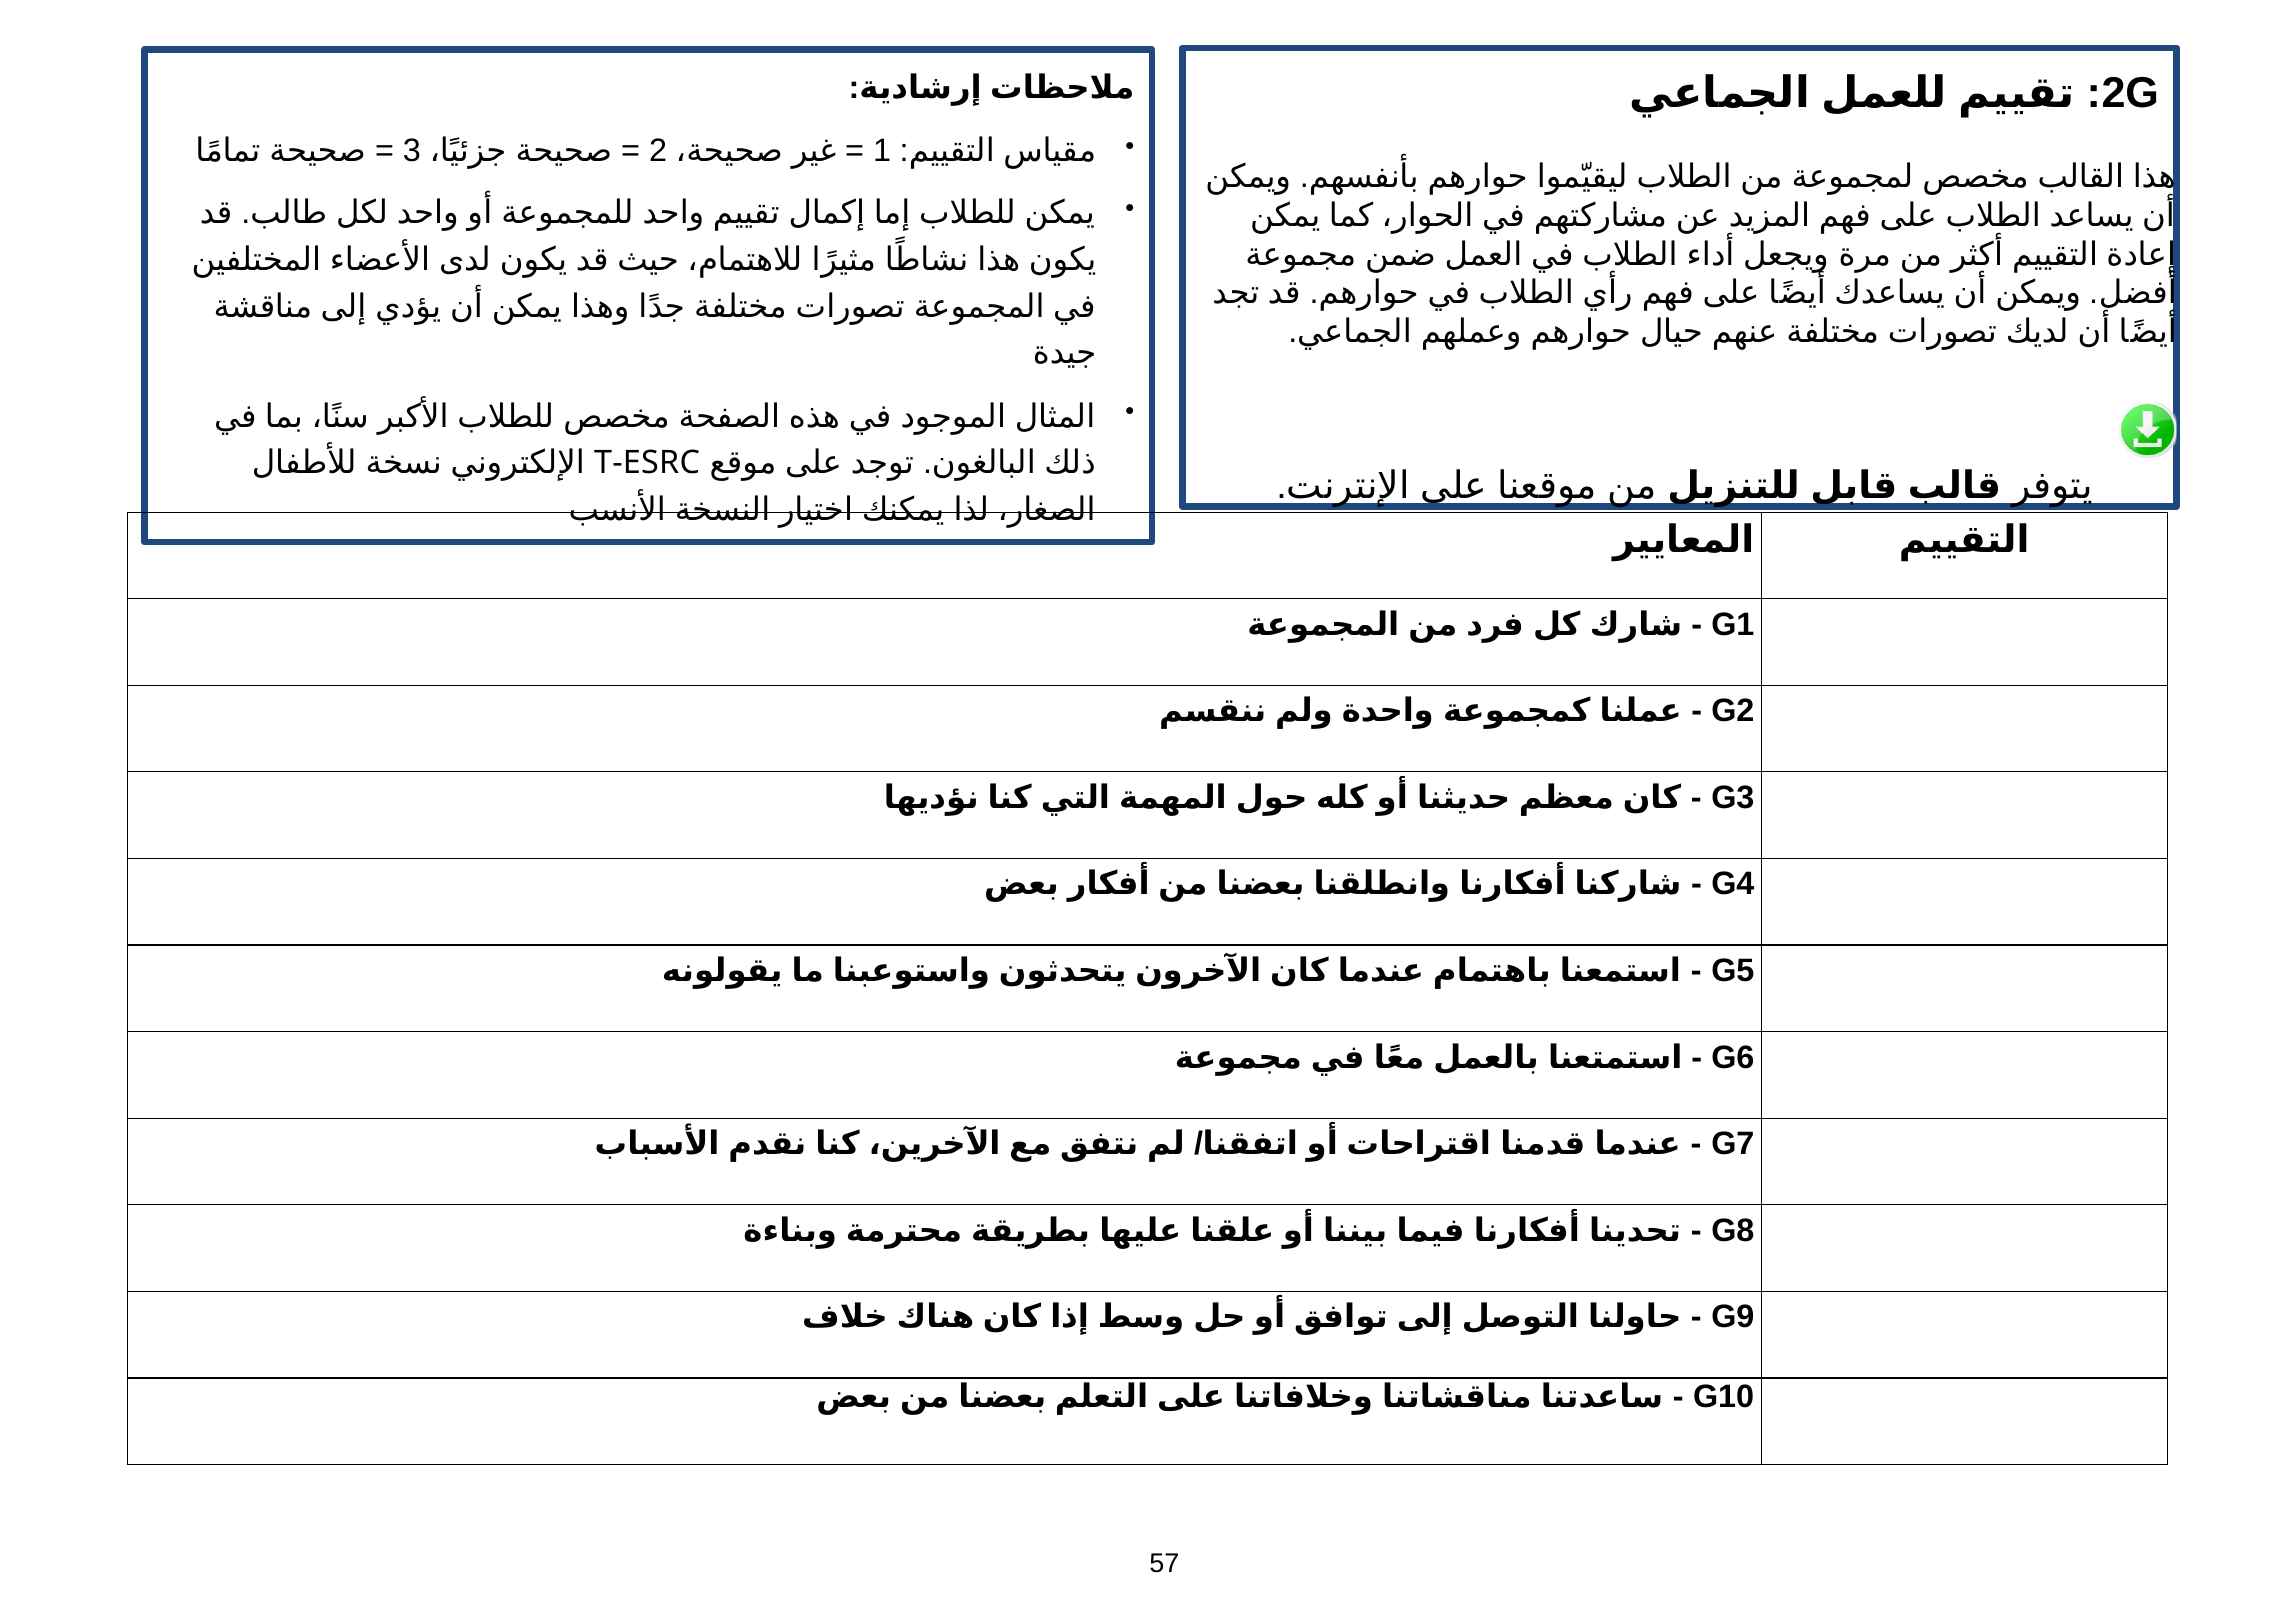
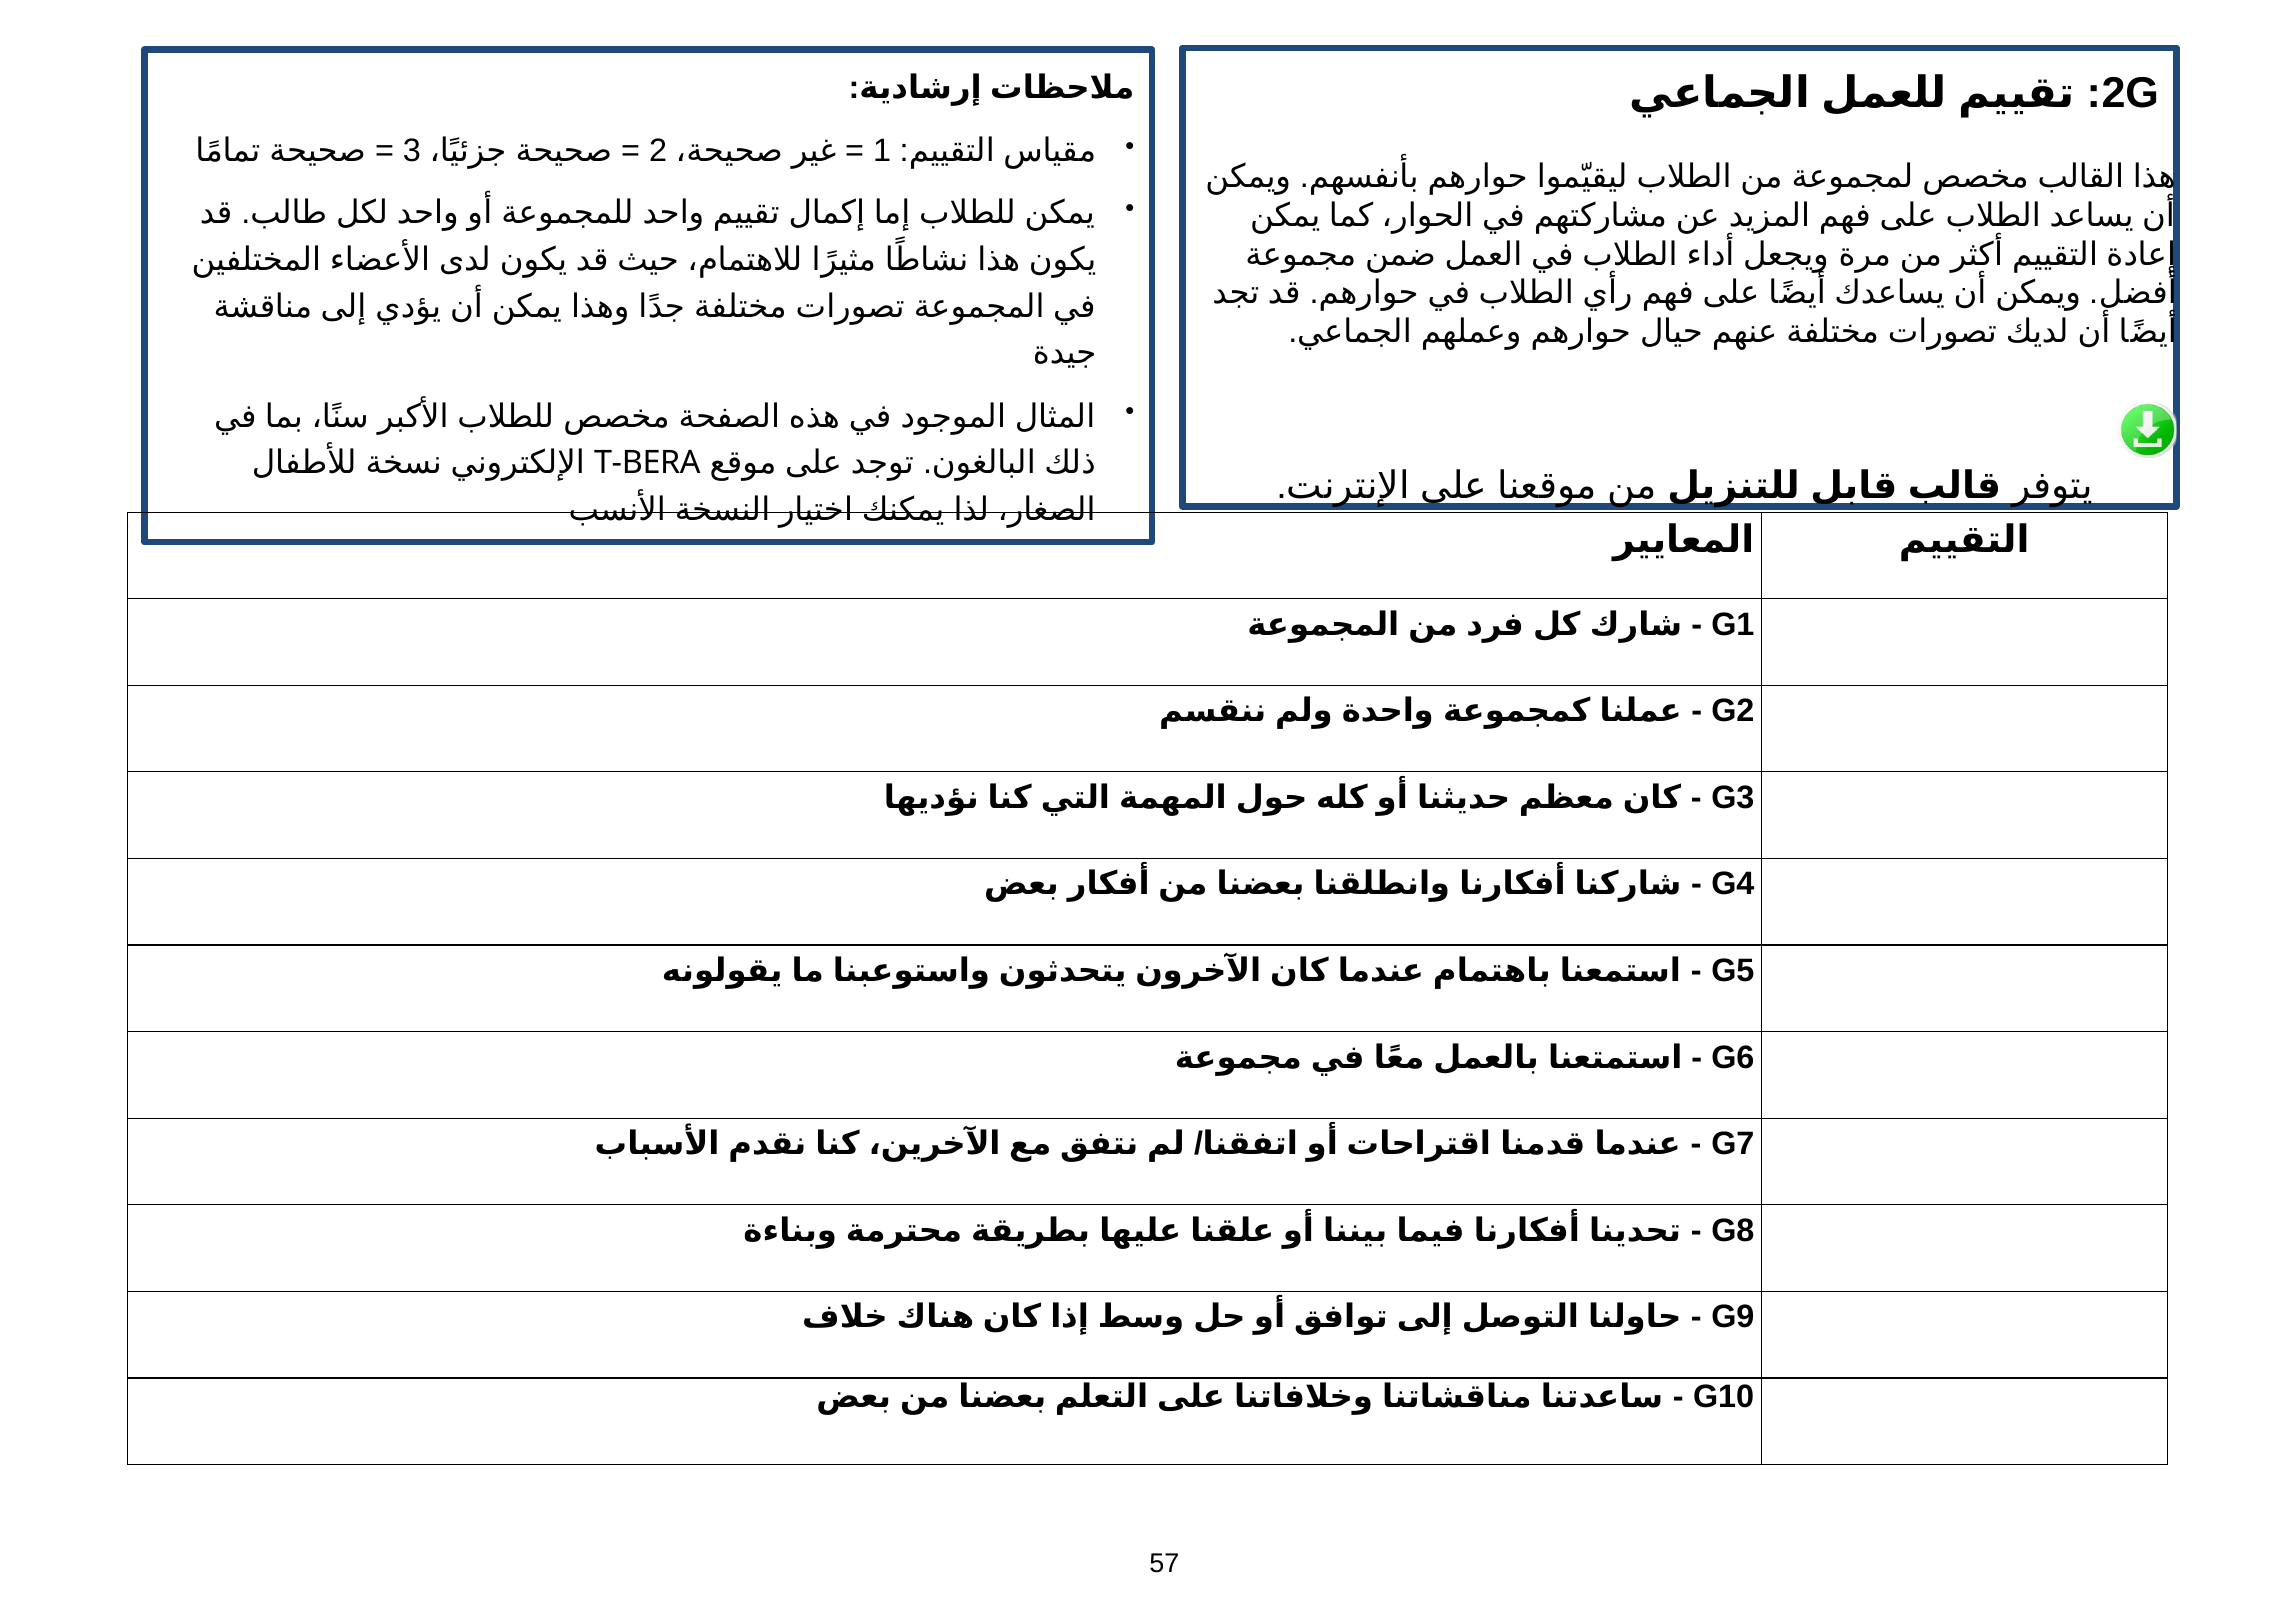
T-ESRC: T-ESRC -> T-BERA (647, 463)
